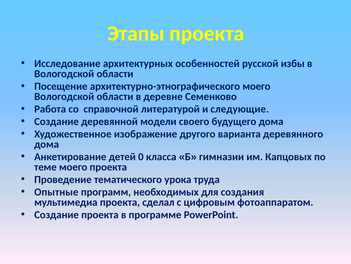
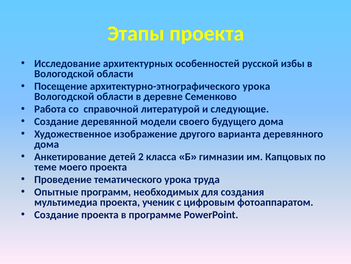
архитектурно-этнографического моего: моего -> урока (256, 86)
0: 0 -> 2 (141, 156)
сделал: сделал -> ученик (158, 202)
